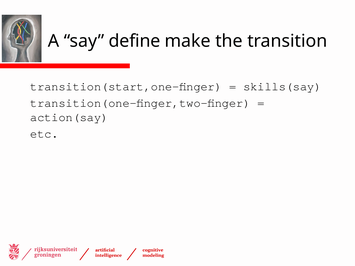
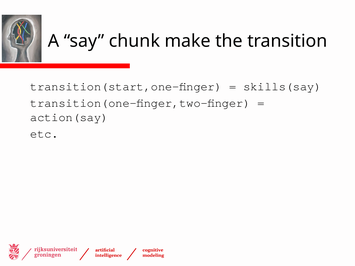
define: define -> chunk (134, 41)
